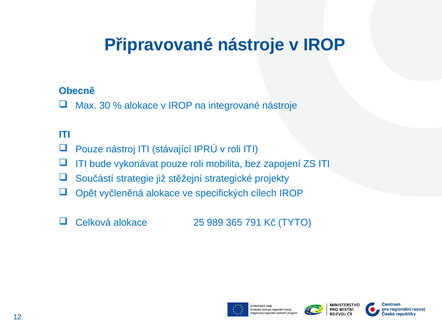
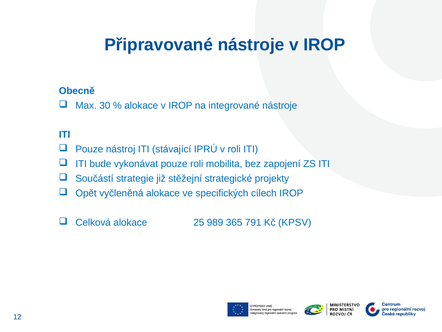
TYTO: TYTO -> KPSV (295, 222)
